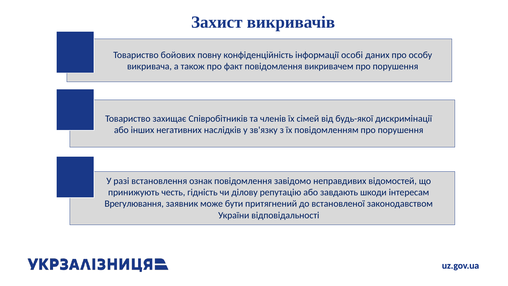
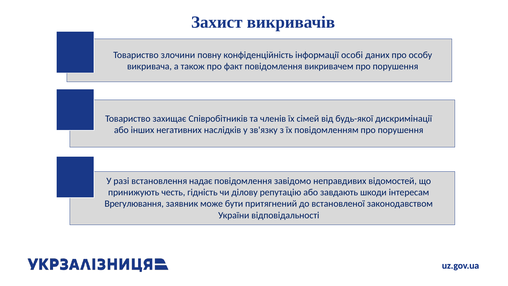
бойових: бойових -> злочини (178, 55)
ознак: ознак -> надає (201, 181)
